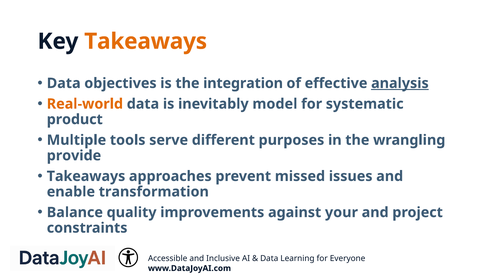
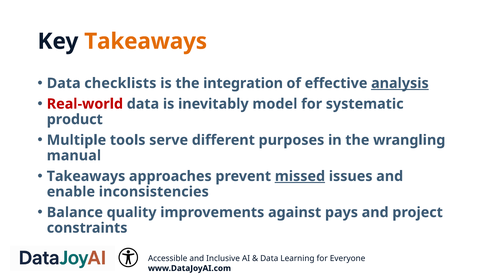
objectives: objectives -> checklists (120, 83)
Real-world colour: orange -> red (85, 104)
provide: provide -> manual (74, 155)
missed underline: none -> present (300, 176)
transformation: transformation -> inconsistencies (154, 192)
your: your -> pays (341, 212)
